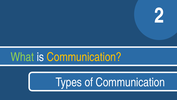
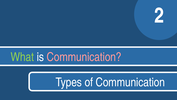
Communication colour: yellow -> pink (84, 57)
